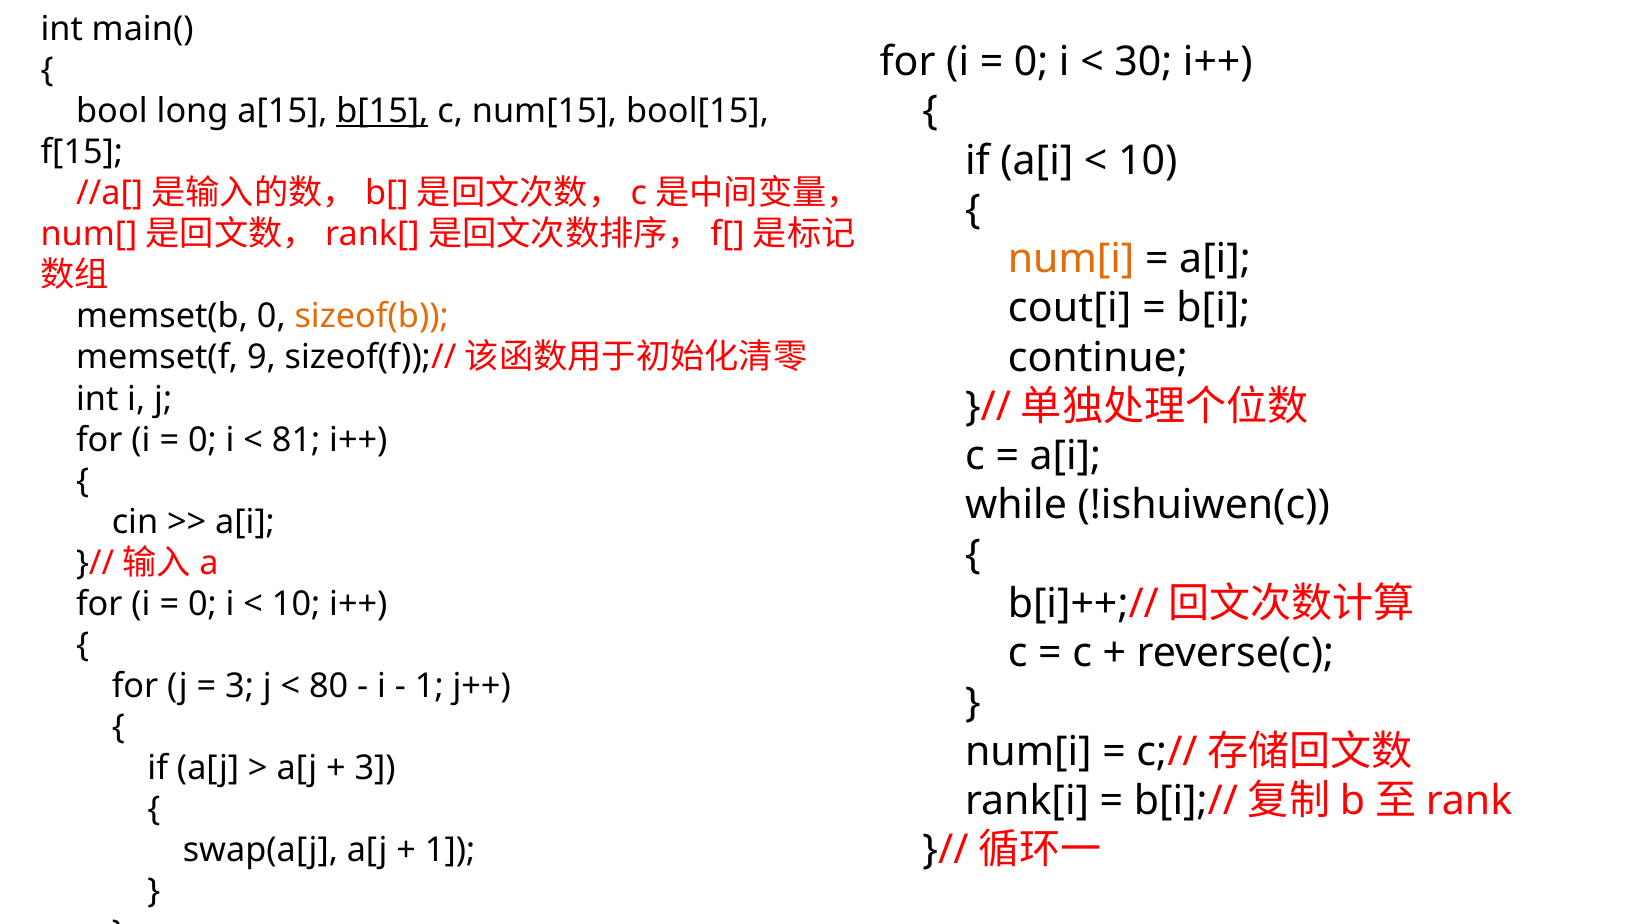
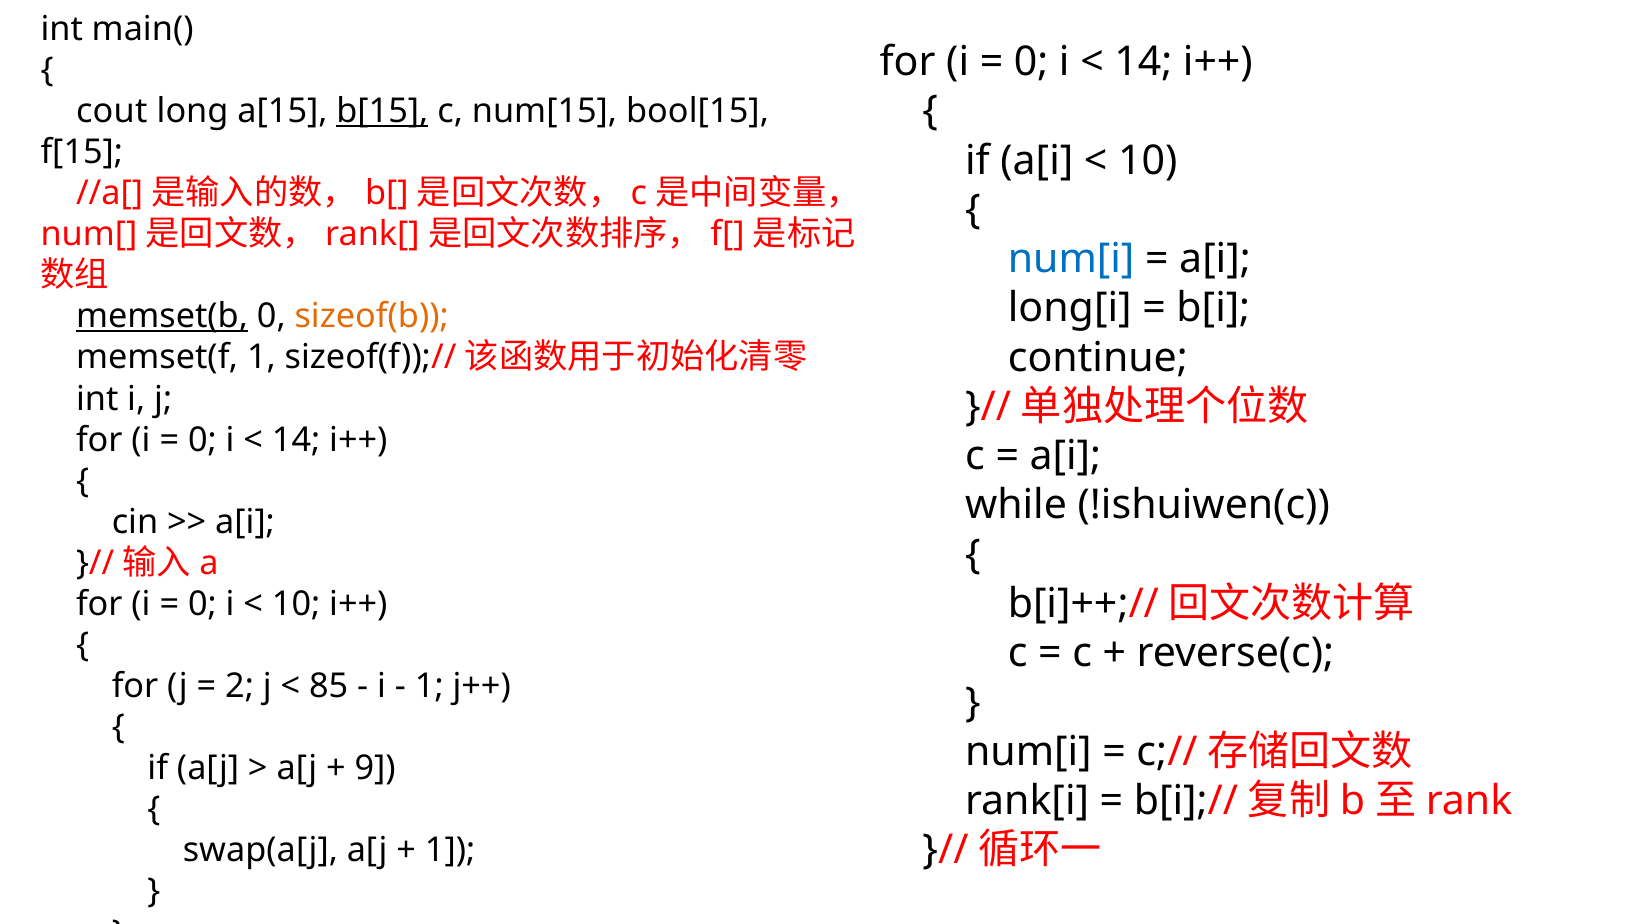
30: 30 -> 14 (1143, 62)
bool: bool -> cout (112, 111)
num[i colour: orange -> blue (1071, 259)
cout[i: cout[i -> long[i (1070, 308)
memset(b underline: none -> present (162, 316)
memset(f 9: 9 -> 1 (261, 357)
81: 81 -> 14 (296, 440)
3: 3 -> 2 (240, 686)
80: 80 -> 85 (329, 686)
3: 3 -> 9 (375, 768)
